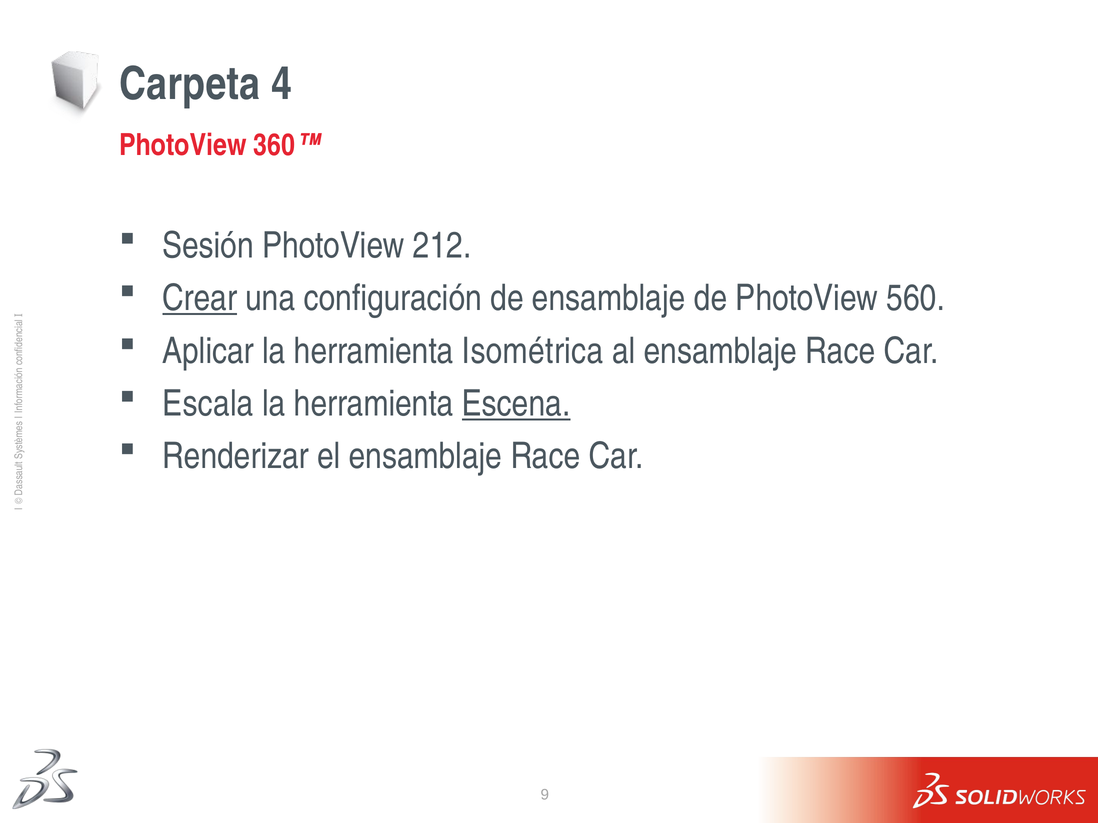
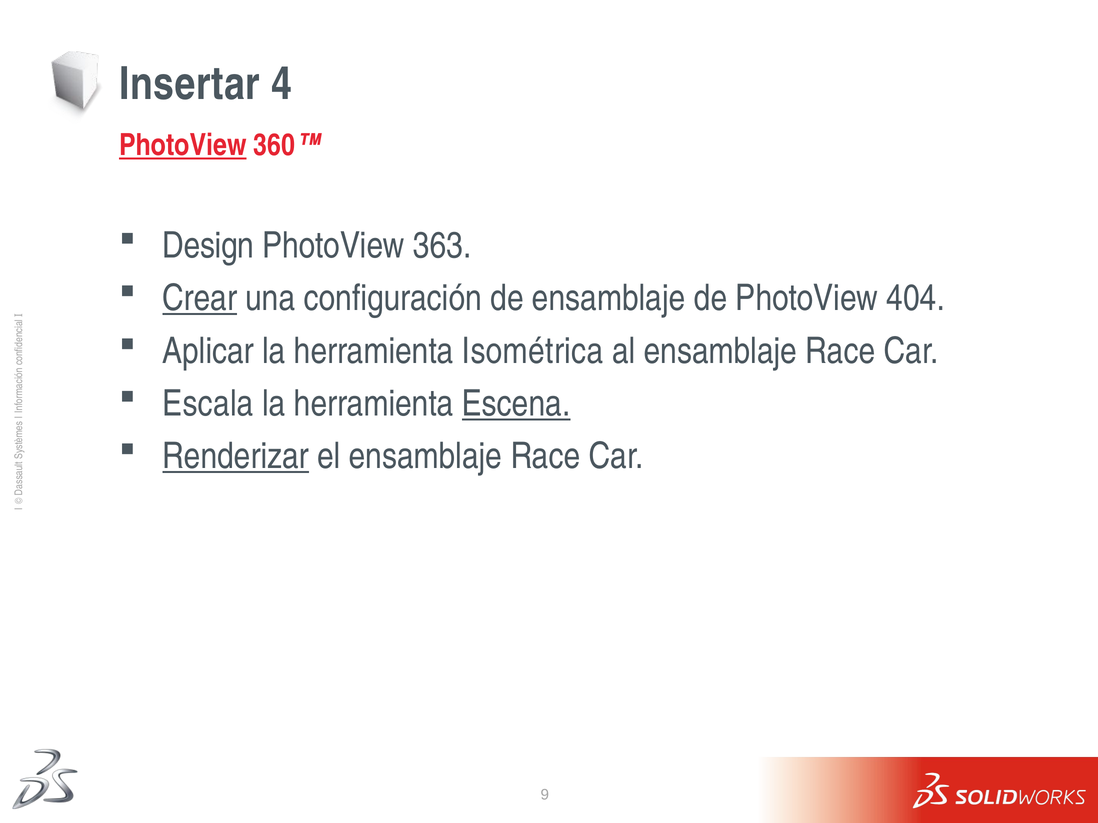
Carpeta: Carpeta -> Insertar (190, 84)
PhotoView underline: none -> present (183, 145)
Sesión: Sesión -> Design (208, 246)
212: 212 -> 363 (442, 246)
560: 560 -> 404 (916, 299)
Renderizar underline: none -> present (236, 457)
